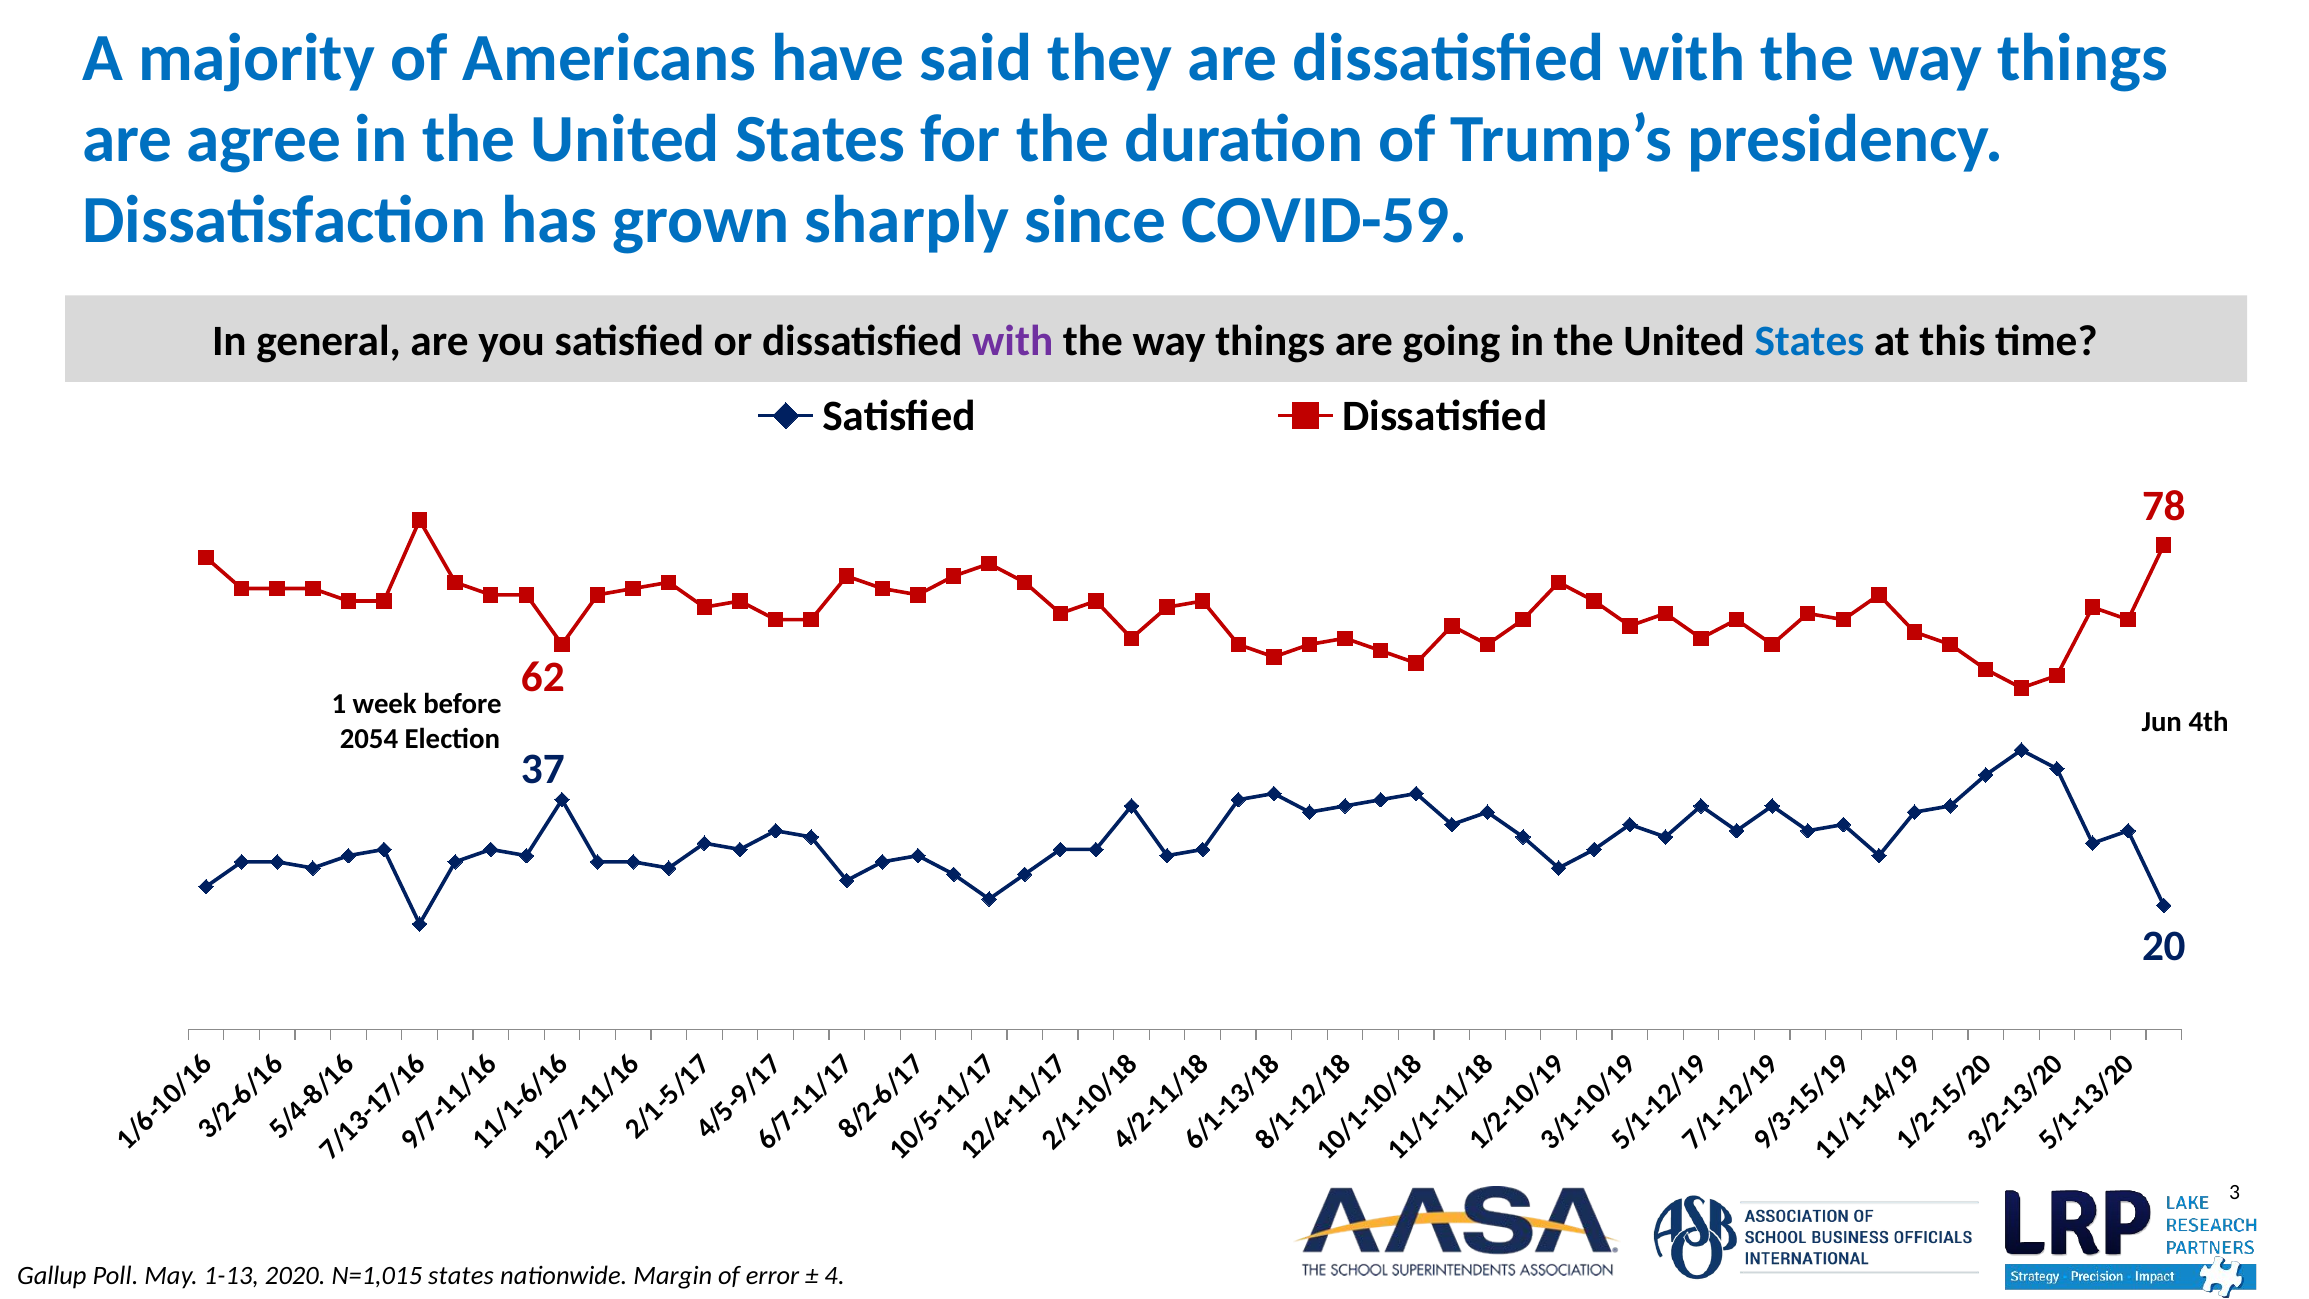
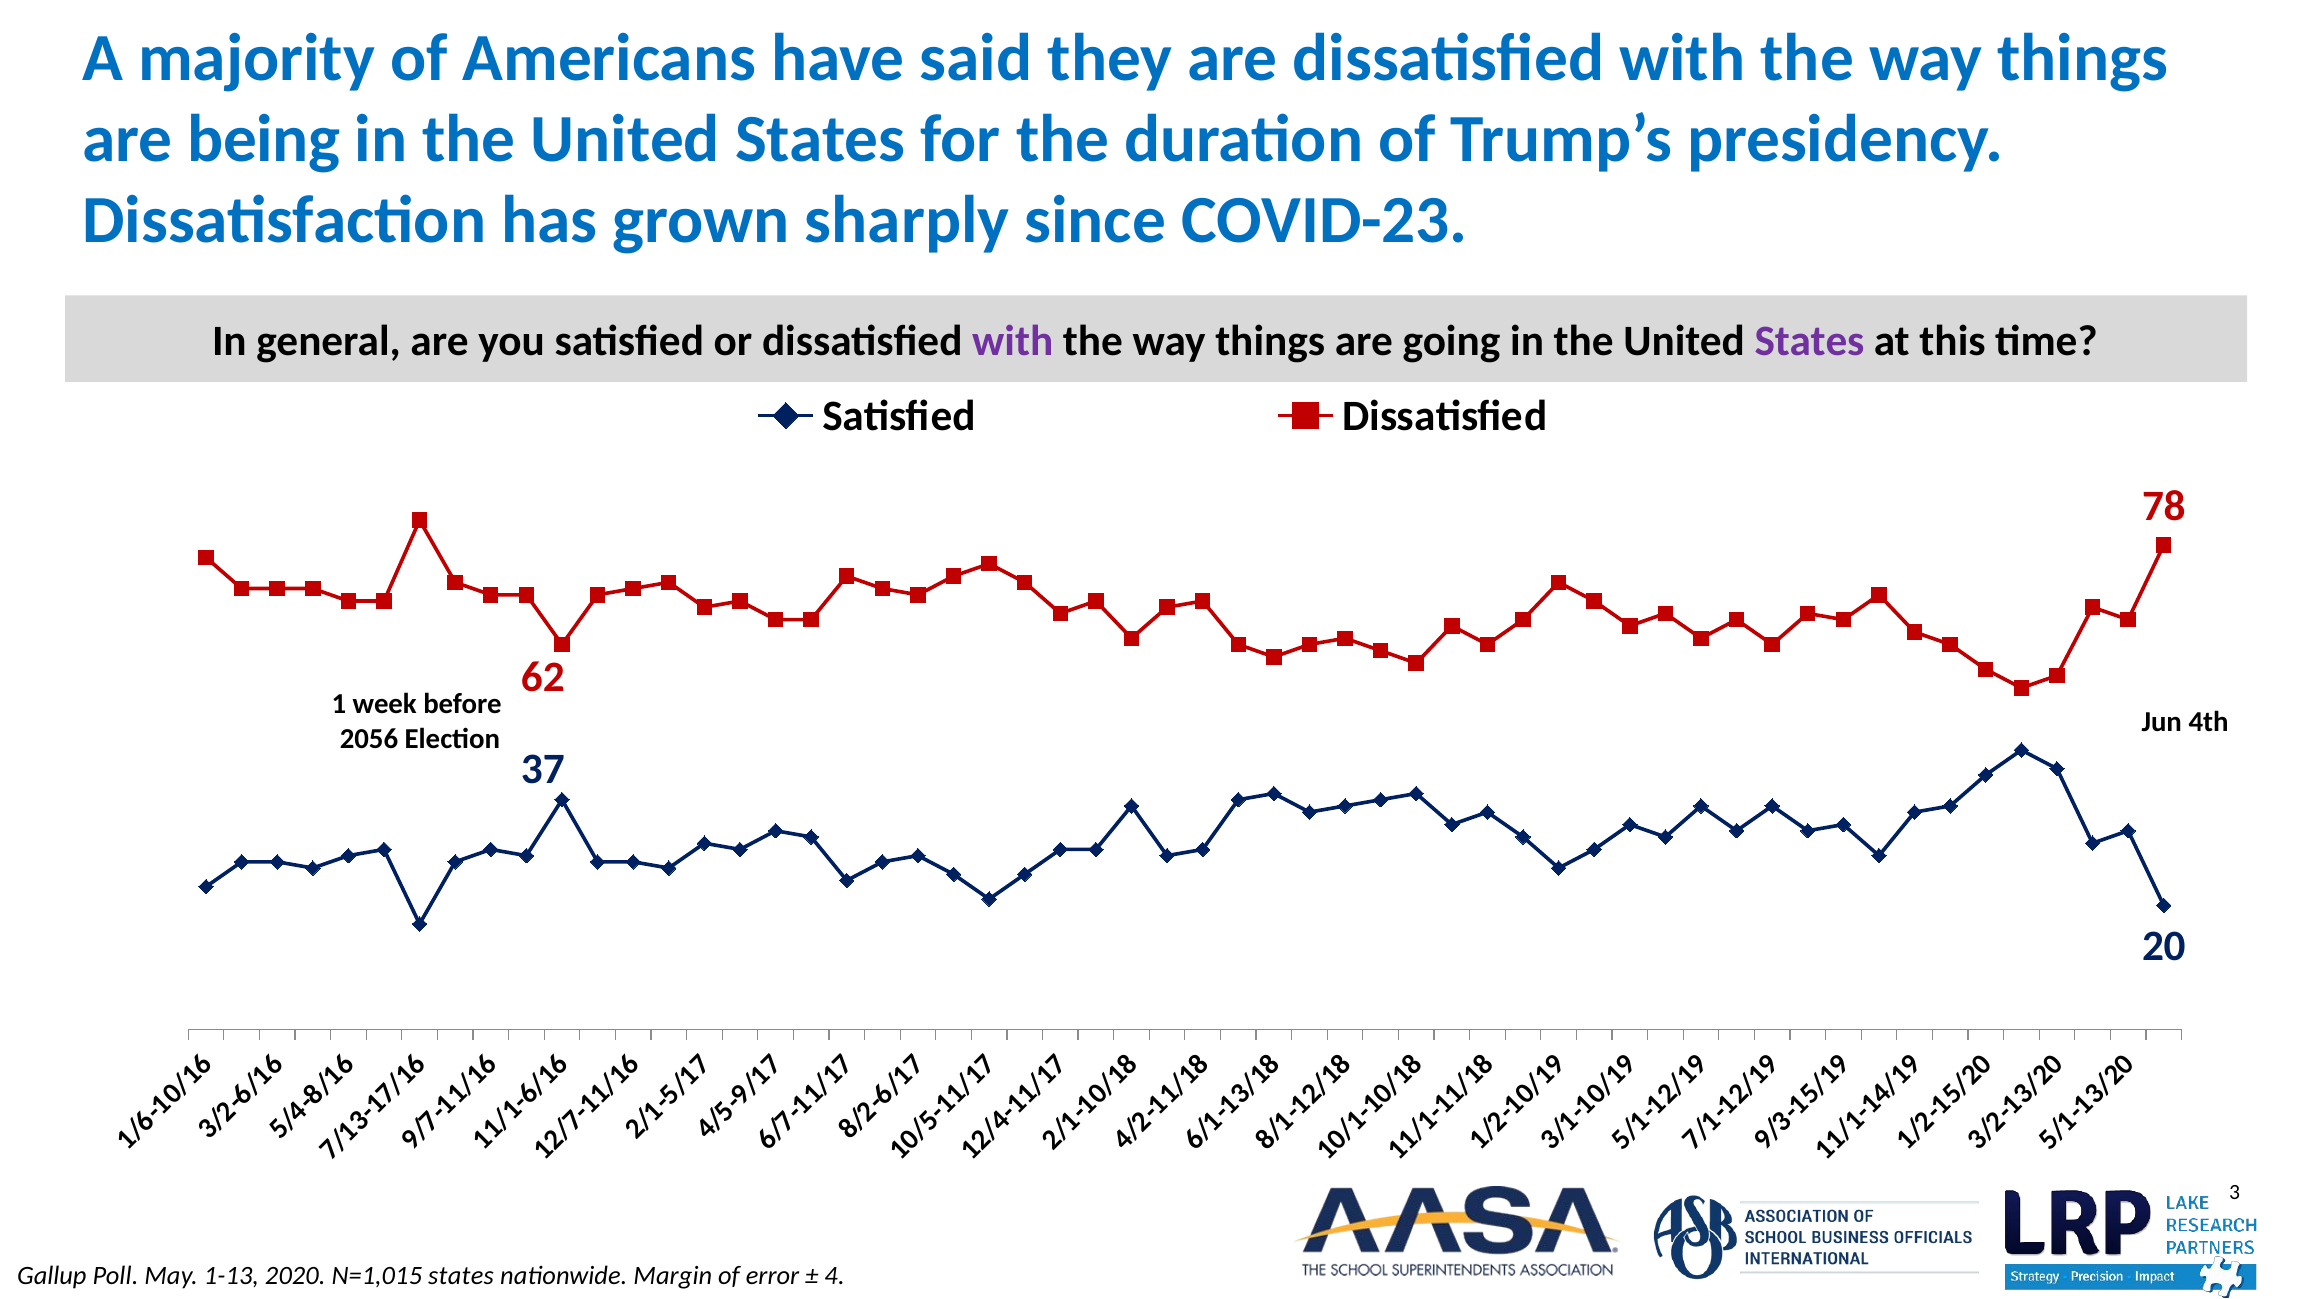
agree: agree -> being (264, 139)
COVID-59: COVID-59 -> COVID-23 (1324, 220)
States colour: blue -> purple (1809, 342)
2054: 2054 -> 2056 (369, 739)
